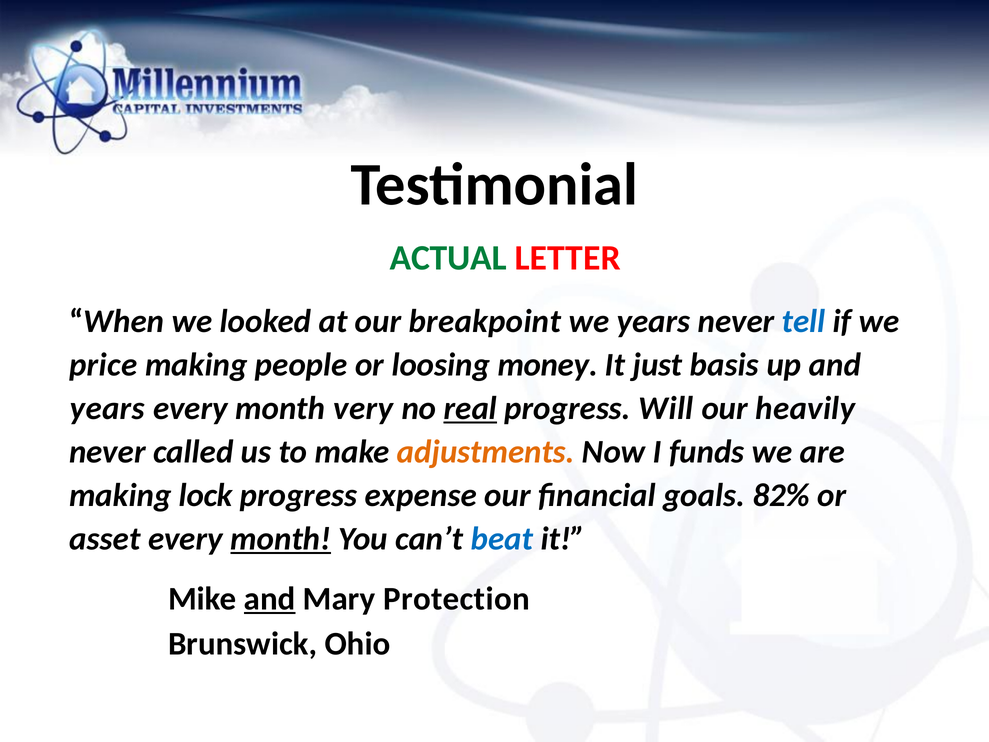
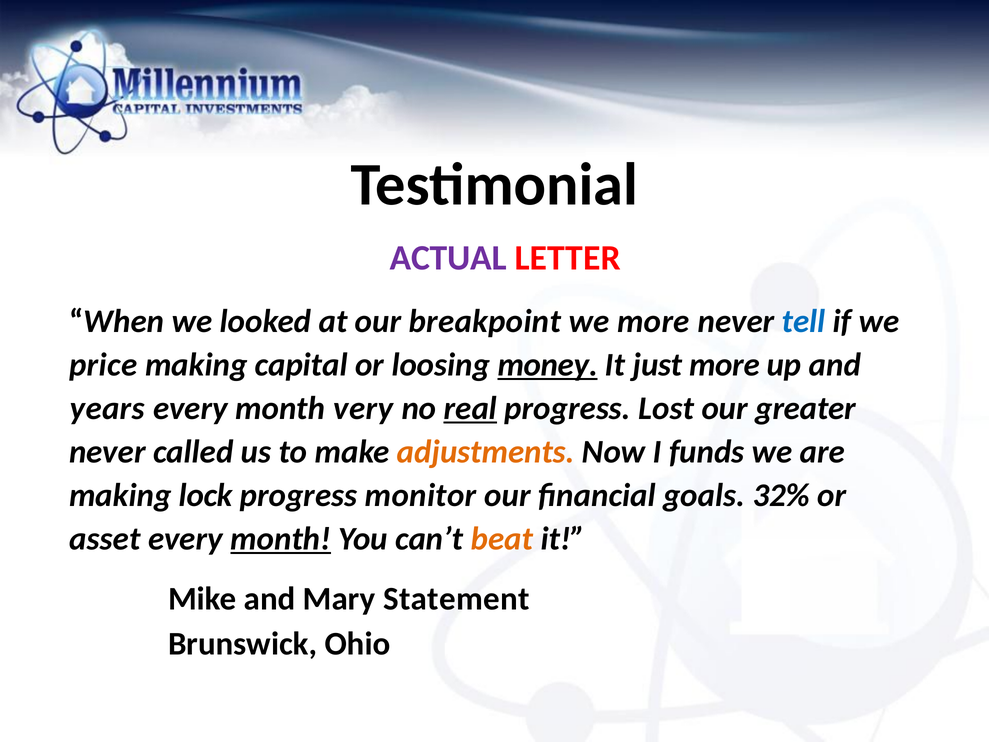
ACTUAL colour: green -> purple (448, 258)
we years: years -> more (653, 321)
people: people -> capital (301, 365)
money underline: none -> present (548, 365)
just basis: basis -> more (725, 365)
Will: Will -> Lost (666, 408)
heavily: heavily -> greater (806, 408)
expense: expense -> monitor (421, 495)
82%: 82% -> 32% (781, 495)
beat colour: blue -> orange (502, 539)
and underline: present -> none (270, 599)
Protection: Protection -> Statement (456, 599)
